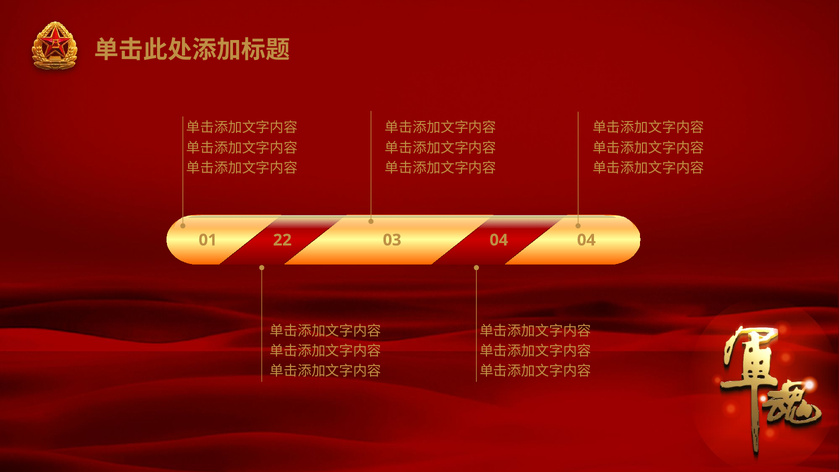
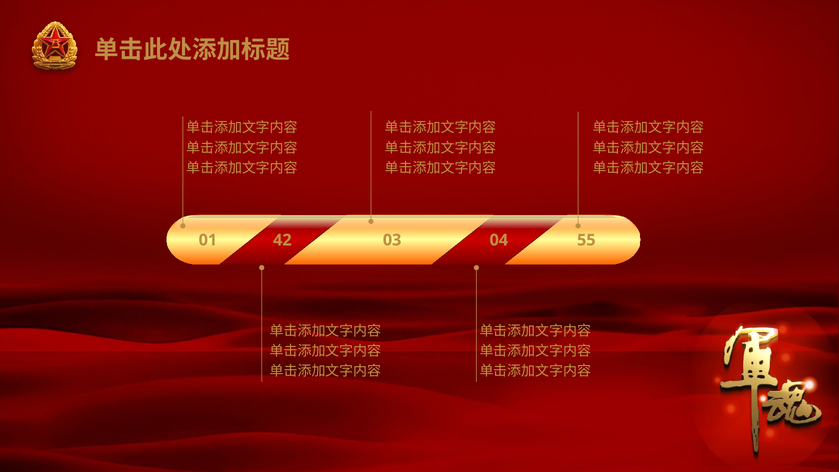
22: 22 -> 42 (282, 240)
04 04: 04 -> 55 (586, 240)
